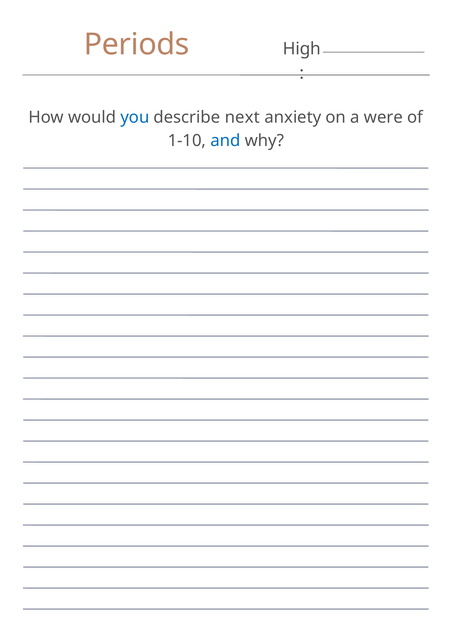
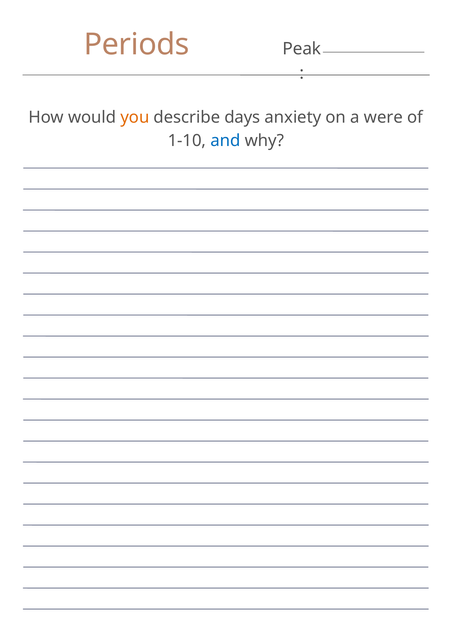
High: High -> Peak (302, 49)
you colour: blue -> orange (135, 117)
next: next -> days (242, 117)
